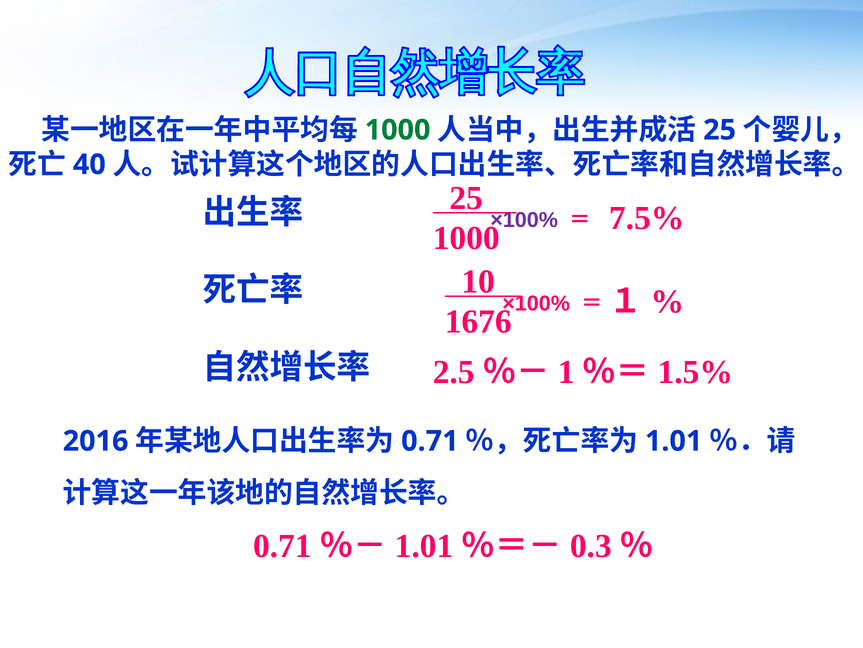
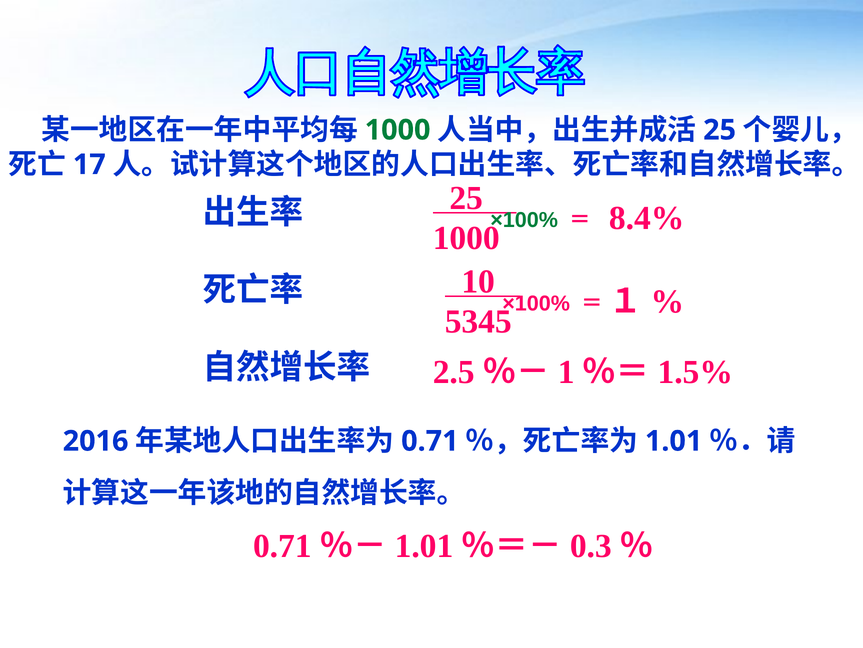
40: 40 -> 17 (89, 164)
7.5%: 7.5% -> 8.4% (647, 218)
×100% colour: purple -> green (524, 220)
1676: 1676 -> 5345 (478, 321)
